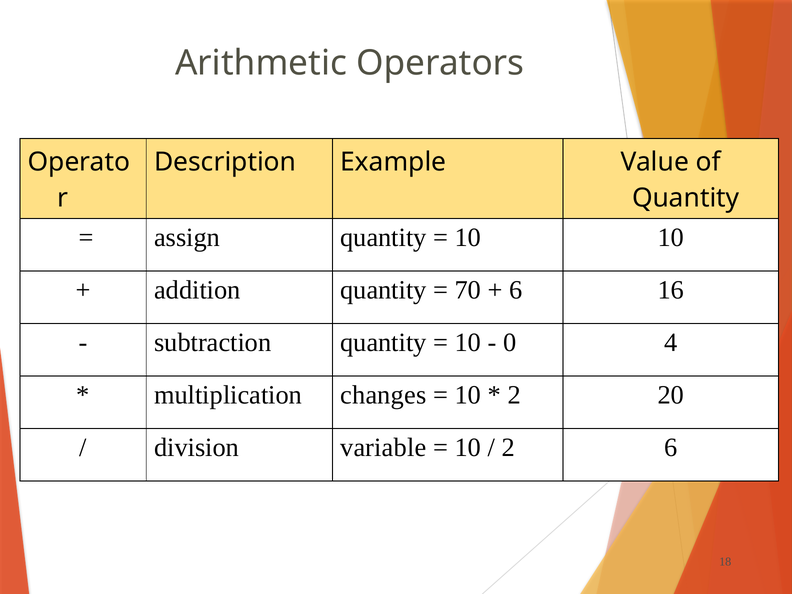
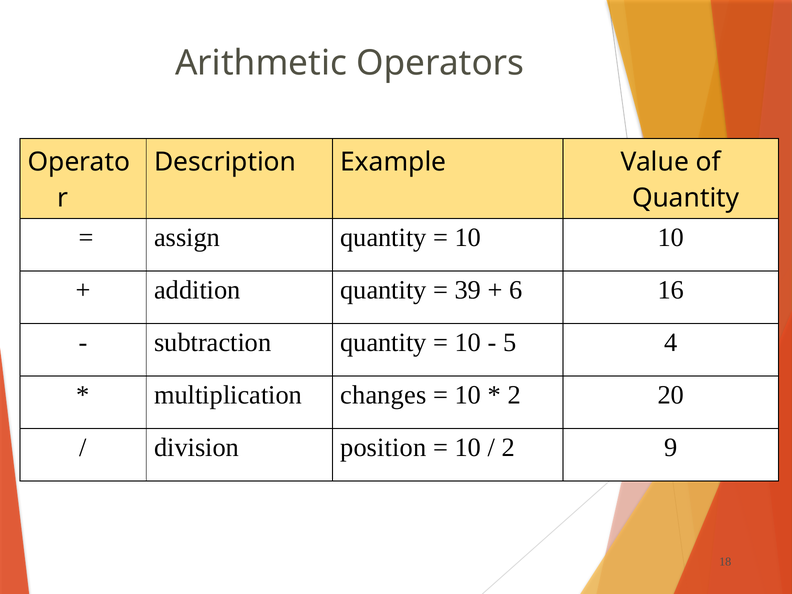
70: 70 -> 39 (468, 290)
0: 0 -> 5 (510, 342)
variable: variable -> position (383, 447)
2 6: 6 -> 9 (671, 447)
